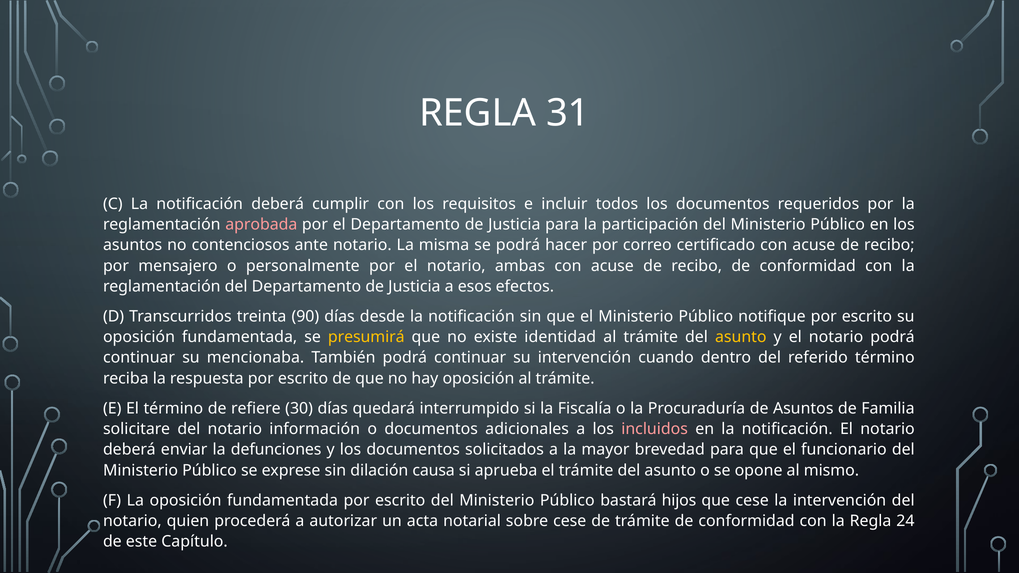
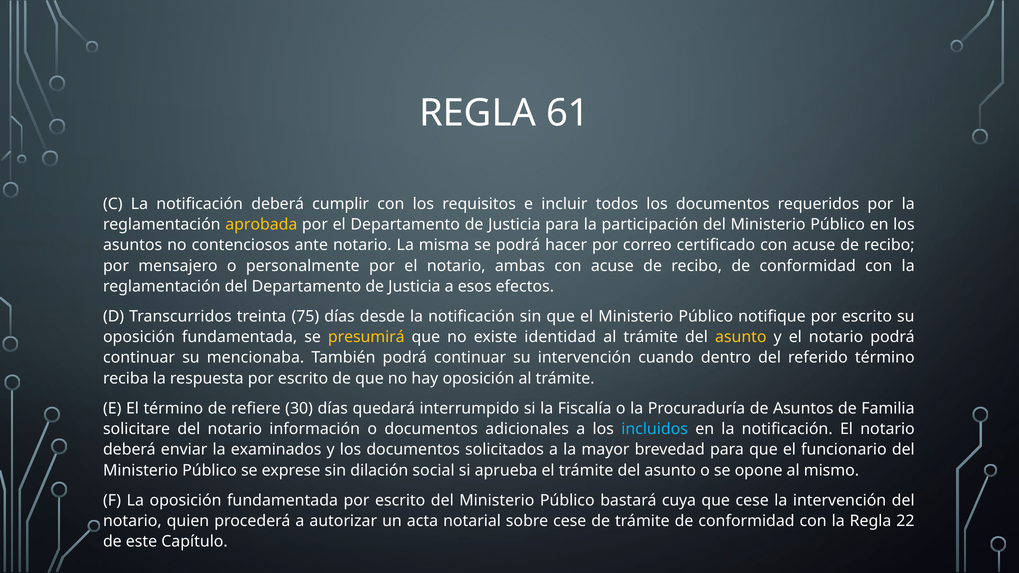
31: 31 -> 61 (568, 113)
aprobada colour: pink -> yellow (261, 225)
90: 90 -> 75 (305, 317)
incluidos colour: pink -> light blue (655, 429)
defunciones: defunciones -> examinados (276, 450)
causa: causa -> social (434, 470)
hijos: hijos -> cuya (679, 501)
24: 24 -> 22 (905, 521)
